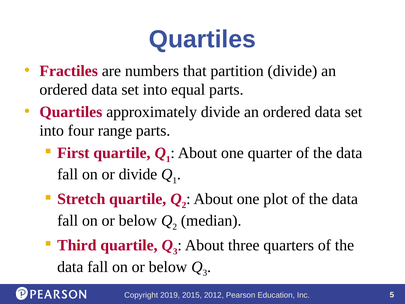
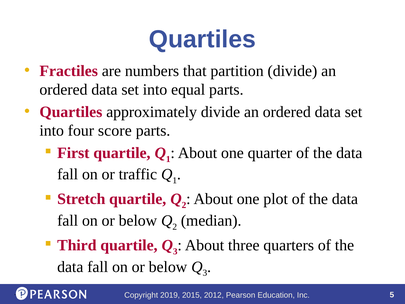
range: range -> score (115, 131)
or divide: divide -> traffic (138, 174)
